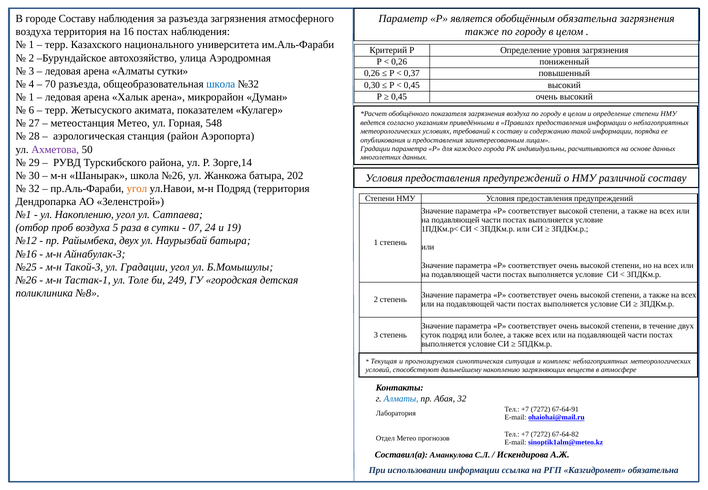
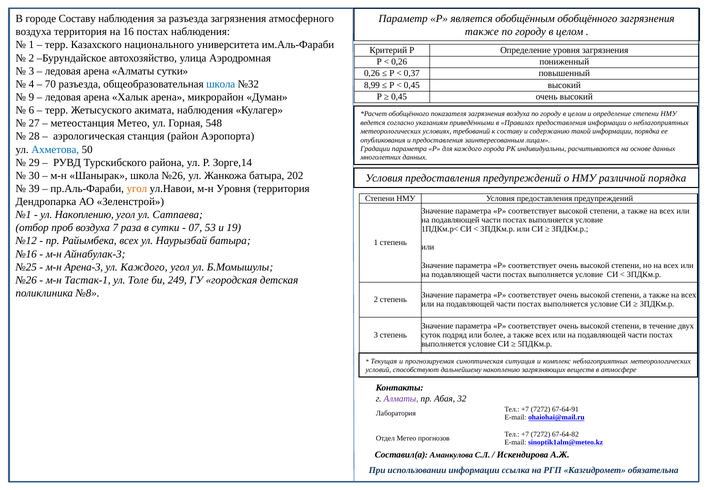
обобщённым обязательна: обязательна -> обобщённого (587, 19)
0,30: 0,30 -> 8,99 (372, 85)
1: 1 -> 9 (31, 97)
акимата показателем: показателем -> наблюдения (205, 110)
Ахметова colour: purple -> blue (55, 149)
различной составу: составу -> порядка (667, 178)
32: 32 -> 39 (34, 189)
м-н Подряд: Подряд -> Уровня (234, 189)
5: 5 -> 7 (115, 228)
24: 24 -> 53 (210, 228)
Райымбека двух: двух -> всех (129, 241)
Такой-3: Такой-3 -> Арена-3 (84, 267)
ул Градации: Градации -> Каждого (144, 267)
Алматы colour: blue -> purple (401, 399)
